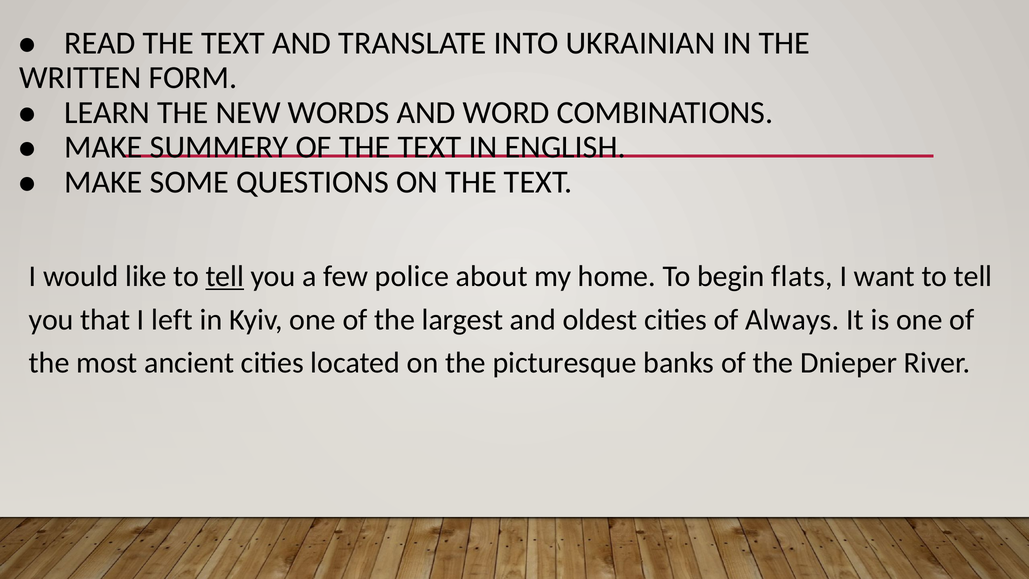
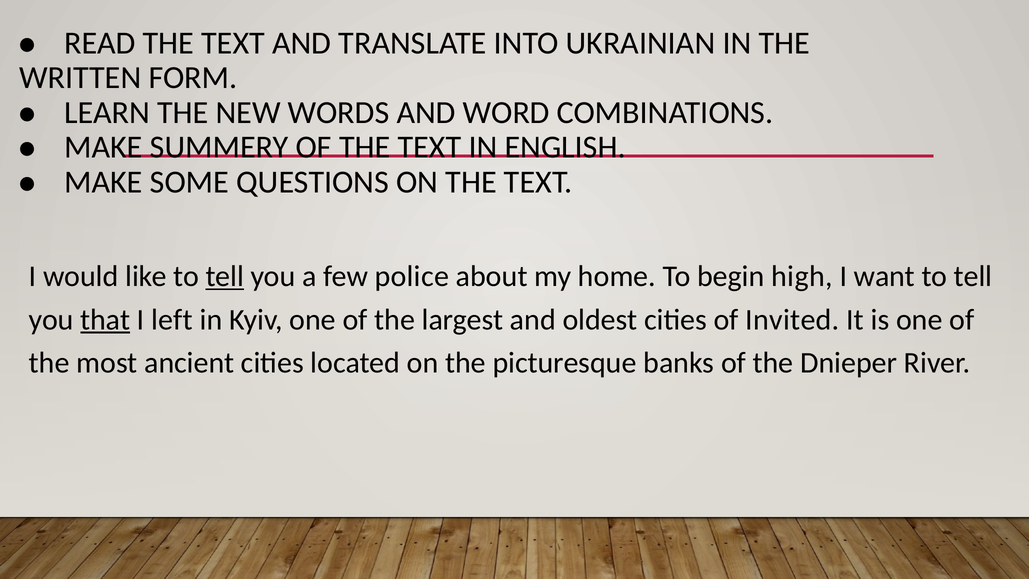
flats: flats -> high (802, 276)
that underline: none -> present (105, 320)
Always: Always -> Invited (792, 320)
